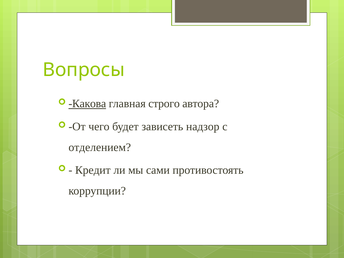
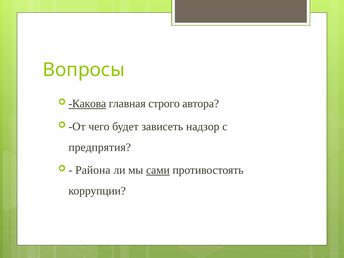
отделением: отделением -> предпрятия (100, 147)
Кредит: Кредит -> Района (93, 170)
сами underline: none -> present (158, 170)
